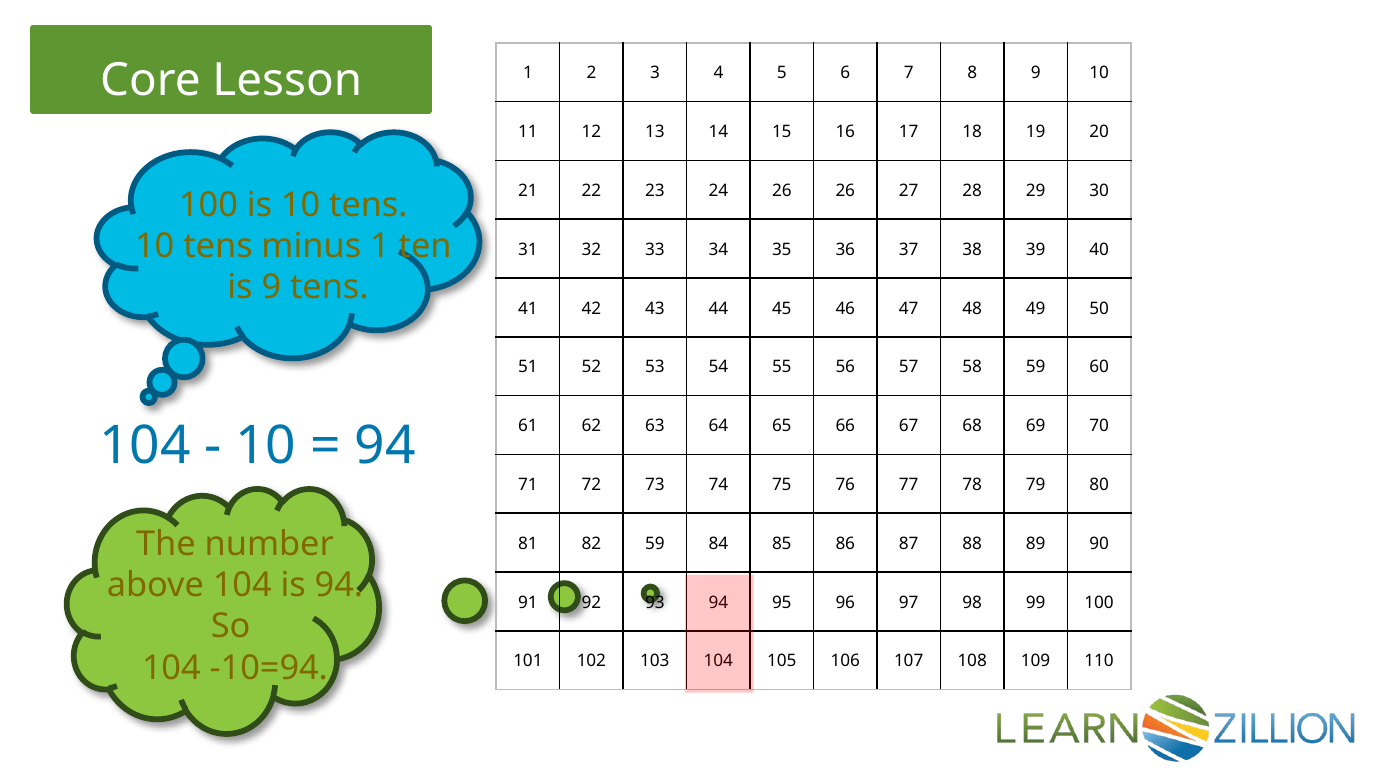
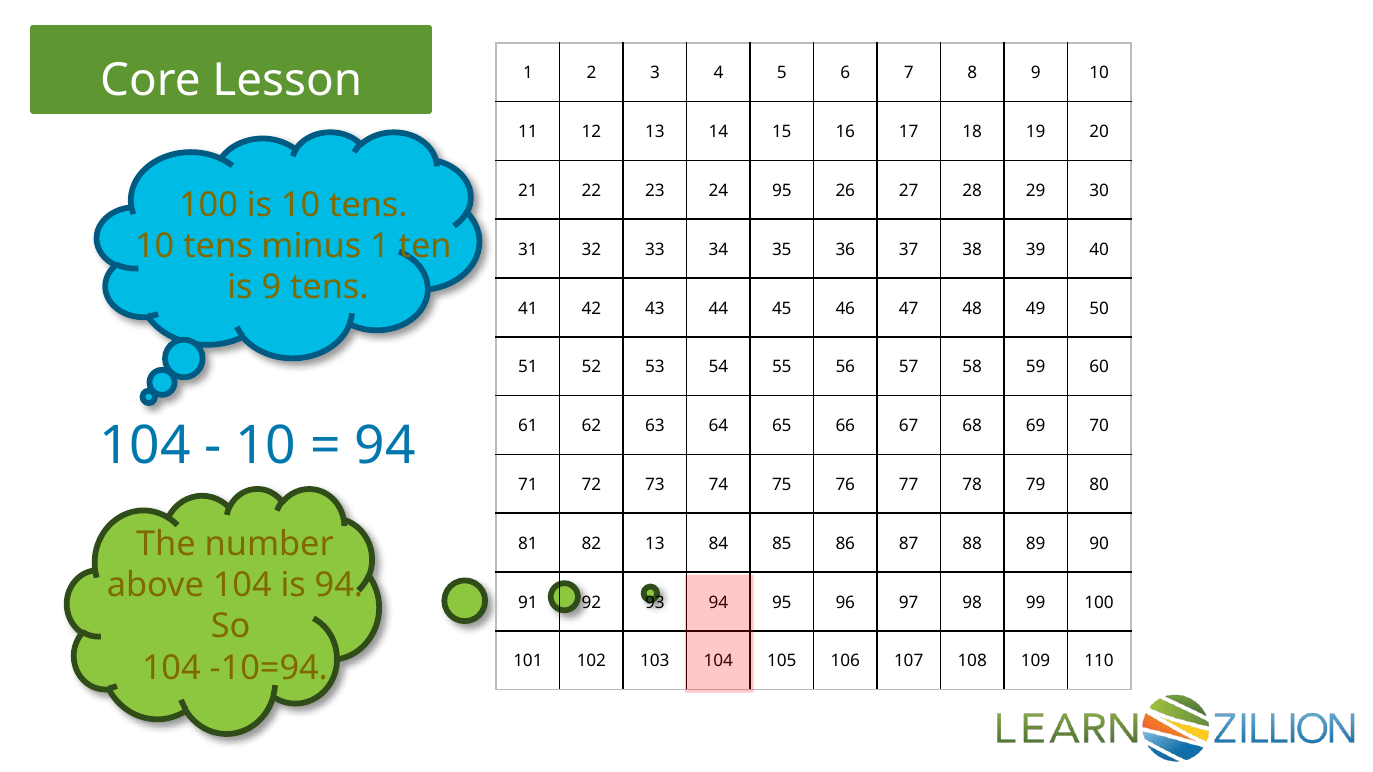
24 26: 26 -> 95 (782, 191)
82 59: 59 -> 13 (655, 544)
